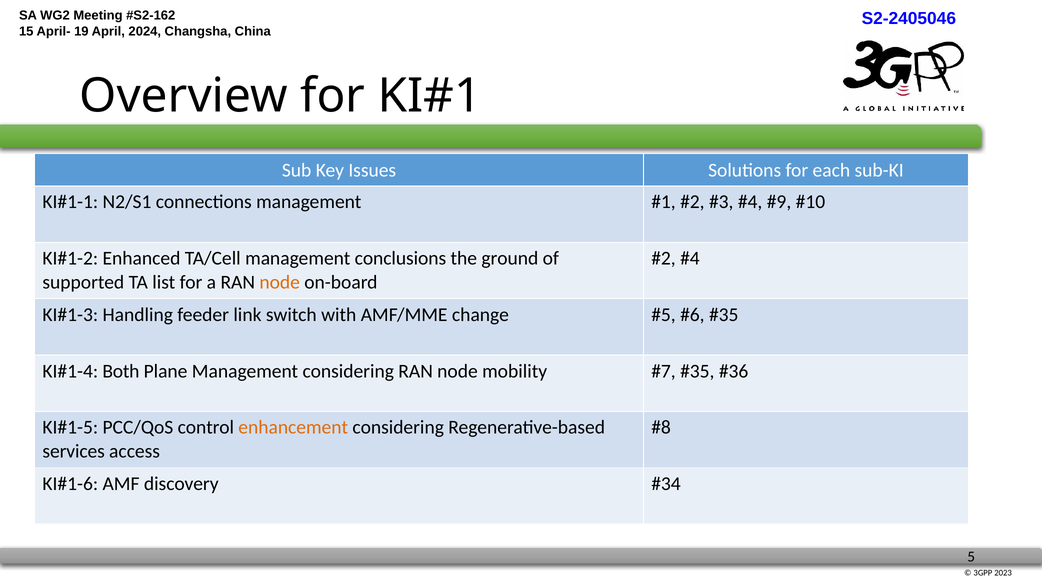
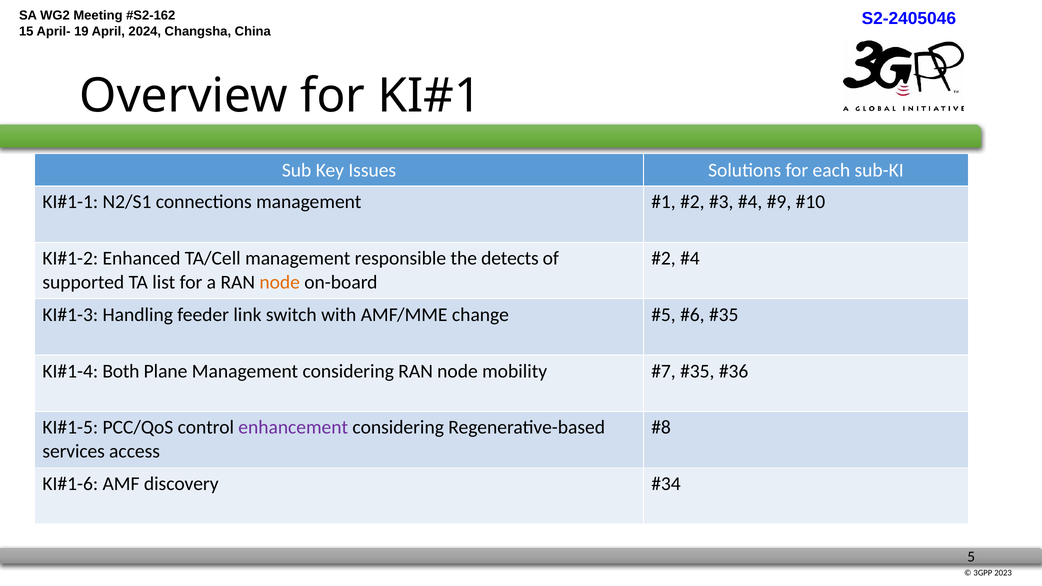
conclusions: conclusions -> responsible (400, 258)
ground: ground -> detects (510, 258)
enhancement colour: orange -> purple (293, 428)
